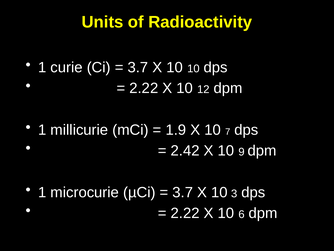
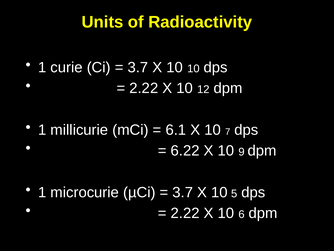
1.9: 1.9 -> 6.1 (176, 130)
2.42: 2.42 -> 6.22 (185, 150)
3: 3 -> 5 (234, 193)
